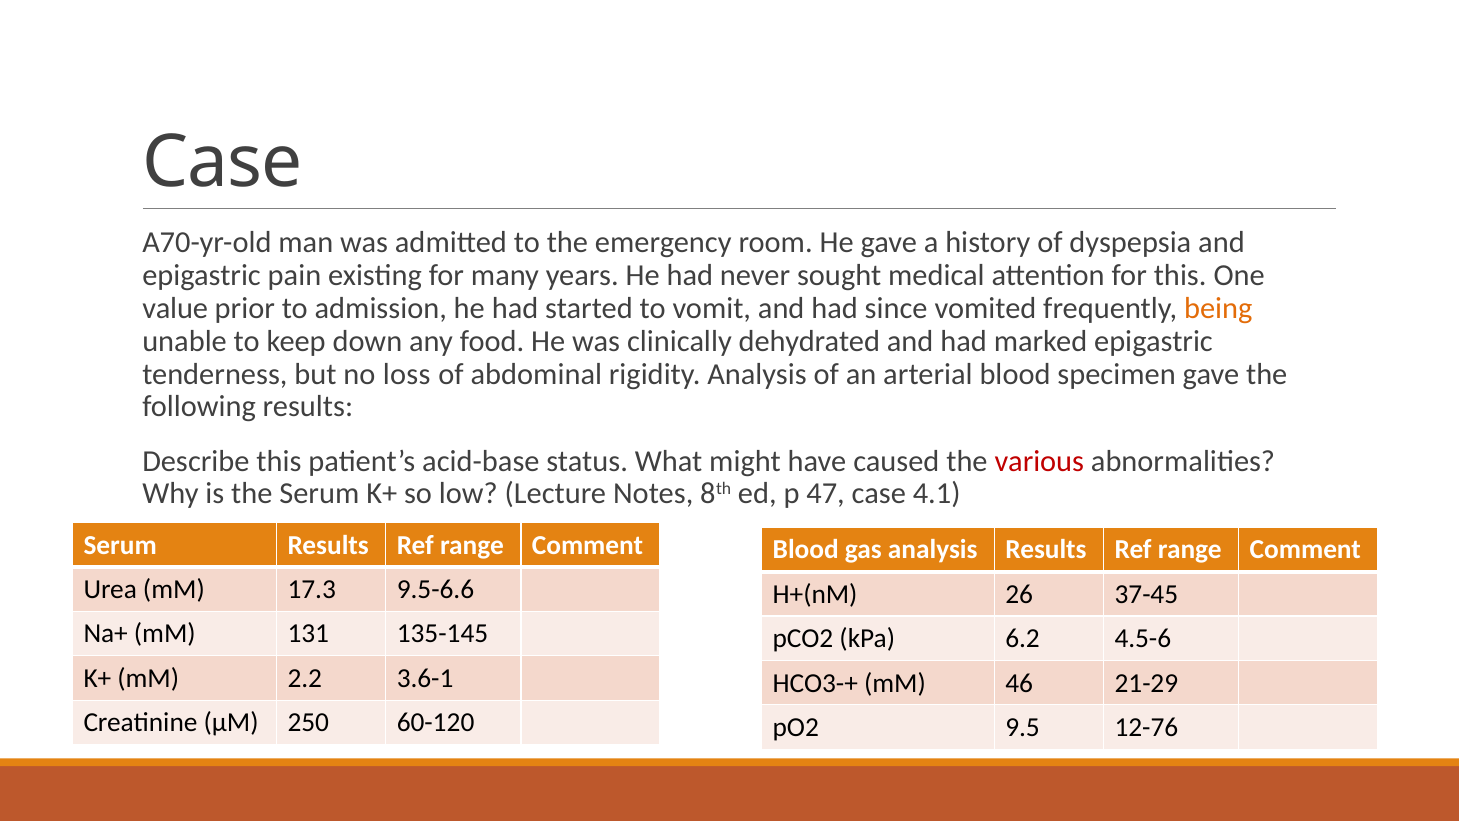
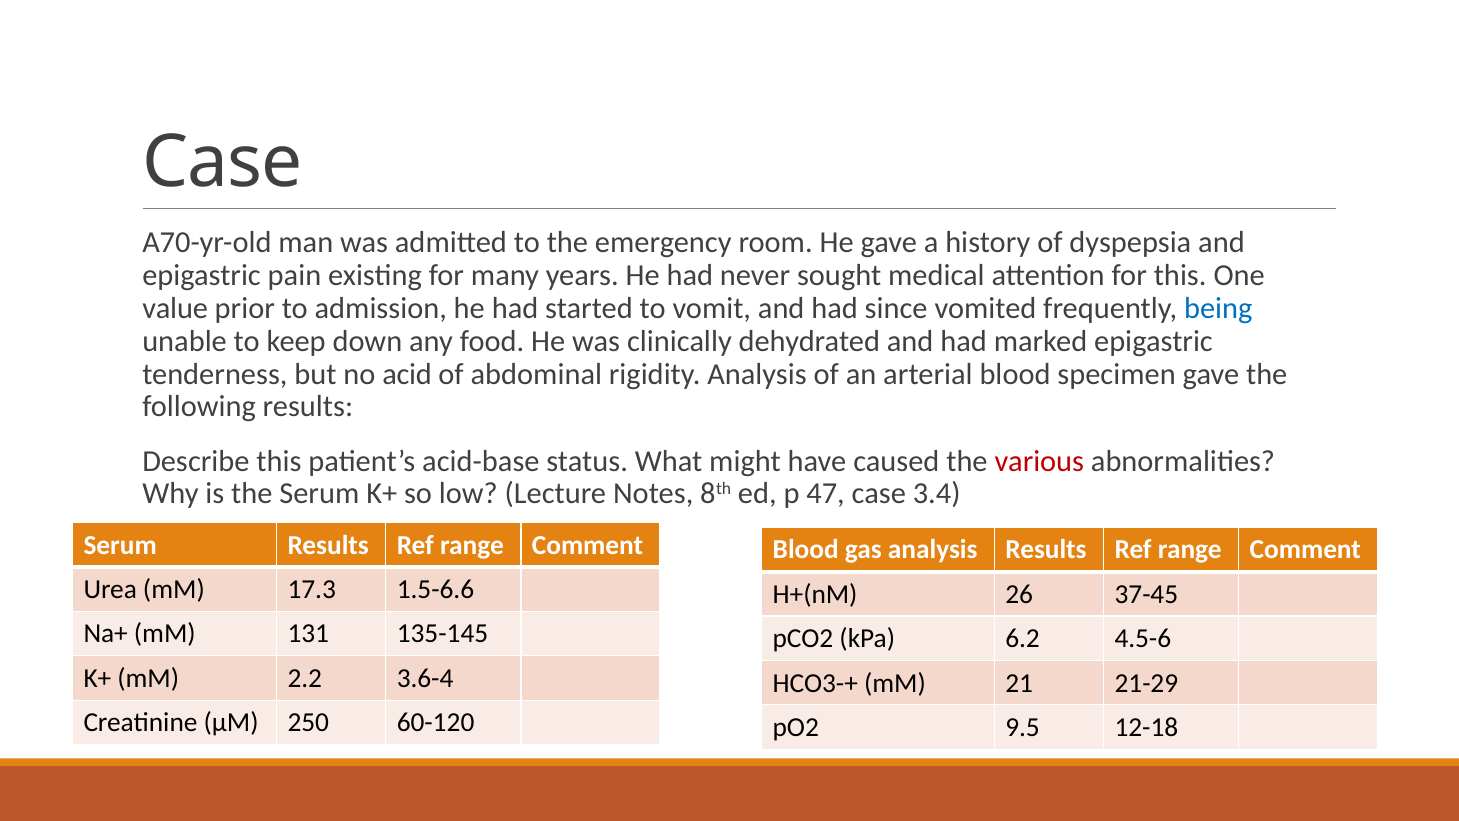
being colour: orange -> blue (1218, 308)
loss: loss -> acid (407, 374)
4.1: 4.1 -> 3.4 (937, 494)
9.5-6.6: 9.5-6.6 -> 1.5-6.6 (435, 589)
3.6-1: 3.6-1 -> 3.6-4 (425, 678)
46: 46 -> 21 (1019, 683)
12-76: 12-76 -> 12-18 (1146, 727)
